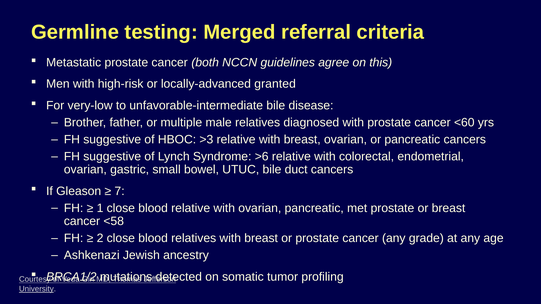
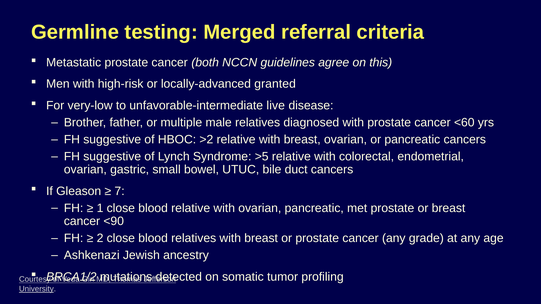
unfavorable-intermediate bile: bile -> live (276, 106)
>3: >3 -> >2 (206, 140)
>6: >6 -> >5 (262, 157)
<58: <58 -> <90 (114, 221)
